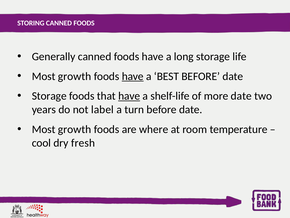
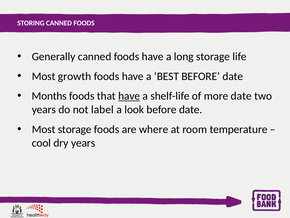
have underline: present -> none (133, 76)
Storage: Storage -> Months (49, 96)
turn: turn -> look (134, 109)
growth: growth -> storage (75, 129)
dry fresh: fresh -> years (83, 143)
